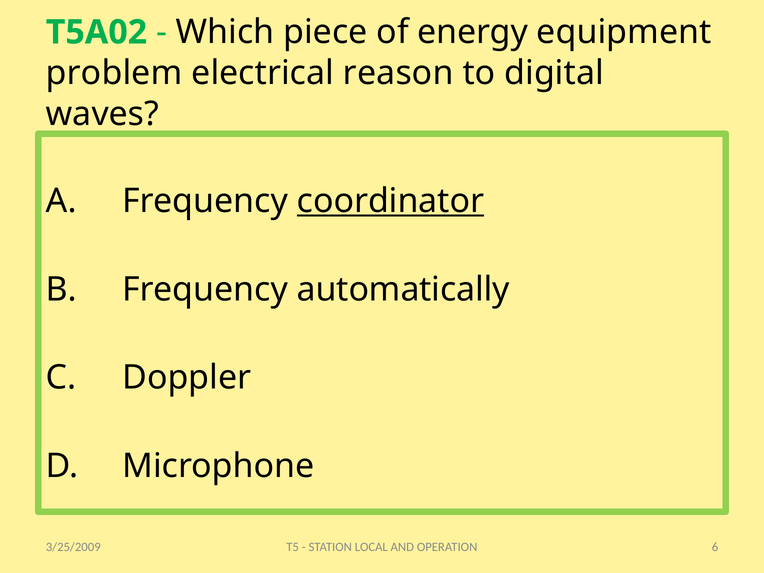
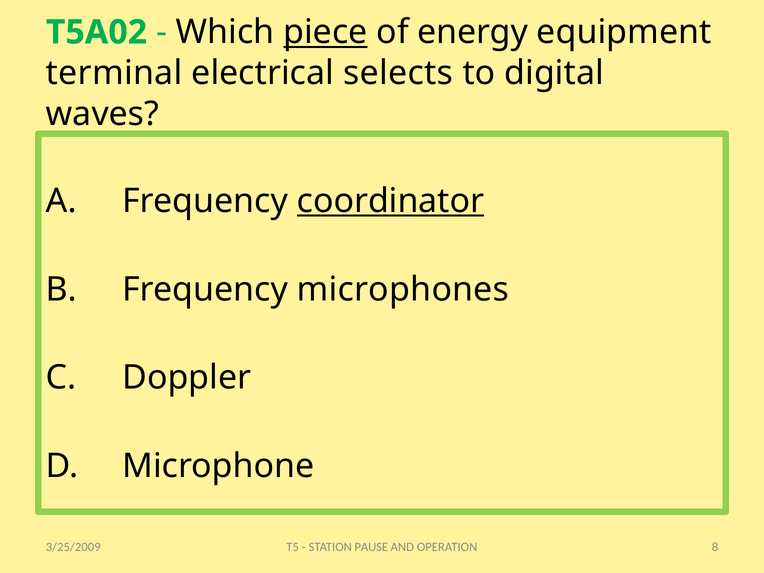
piece underline: none -> present (325, 32)
problem: problem -> terminal (114, 73)
reason: reason -> selects (398, 73)
automatically: automatically -> microphones (403, 289)
LOCAL: LOCAL -> PAUSE (371, 547)
6: 6 -> 8 (715, 547)
